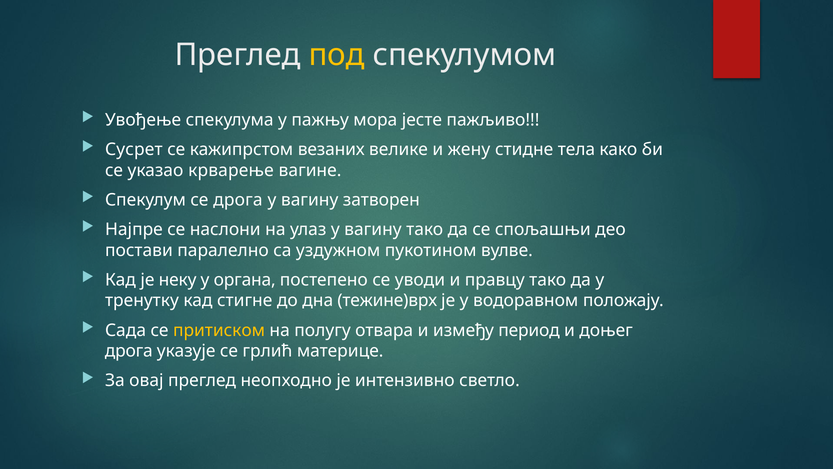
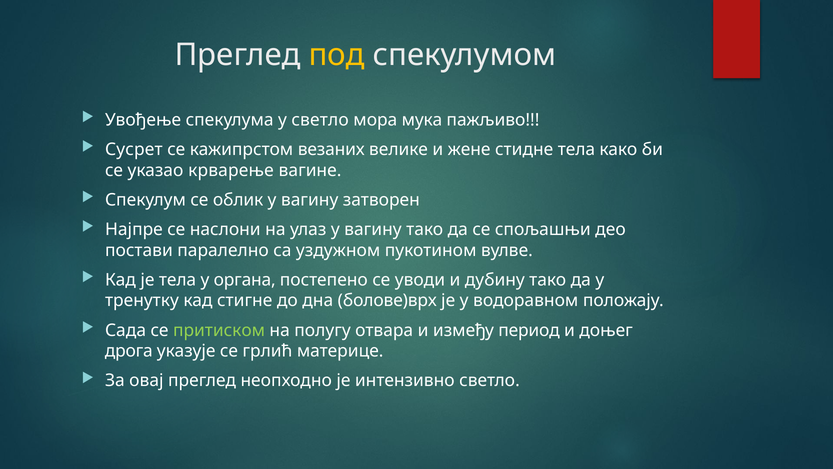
у пажњу: пажњу -> светло (320, 120)
јесте: јесте -> мука (422, 120)
жену: жену -> жене (469, 149)
се дрога: дрога -> облик (238, 200)
је неку: неку -> тела (178, 280)
правцу: правцу -> дубину (495, 280)
тежине)врх: тежине)врх -> болове)врх (387, 300)
притиском colour: yellow -> light green (219, 330)
